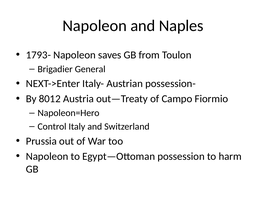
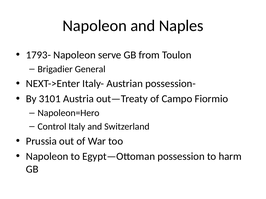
saves: saves -> serve (110, 55)
8012: 8012 -> 3101 (50, 99)
